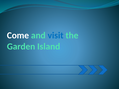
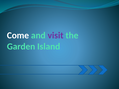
visit colour: blue -> purple (56, 35)
